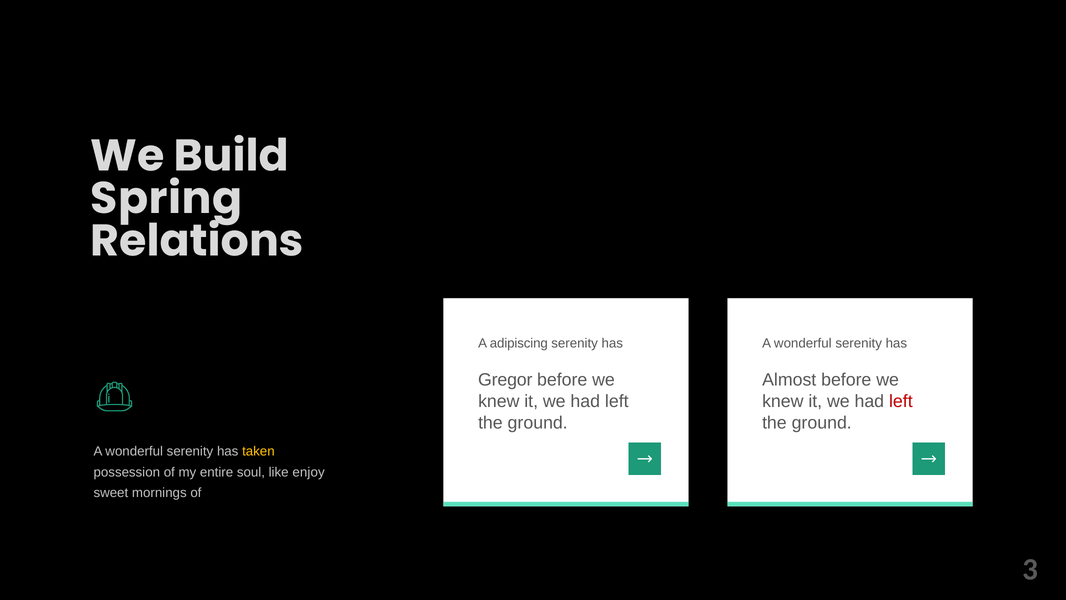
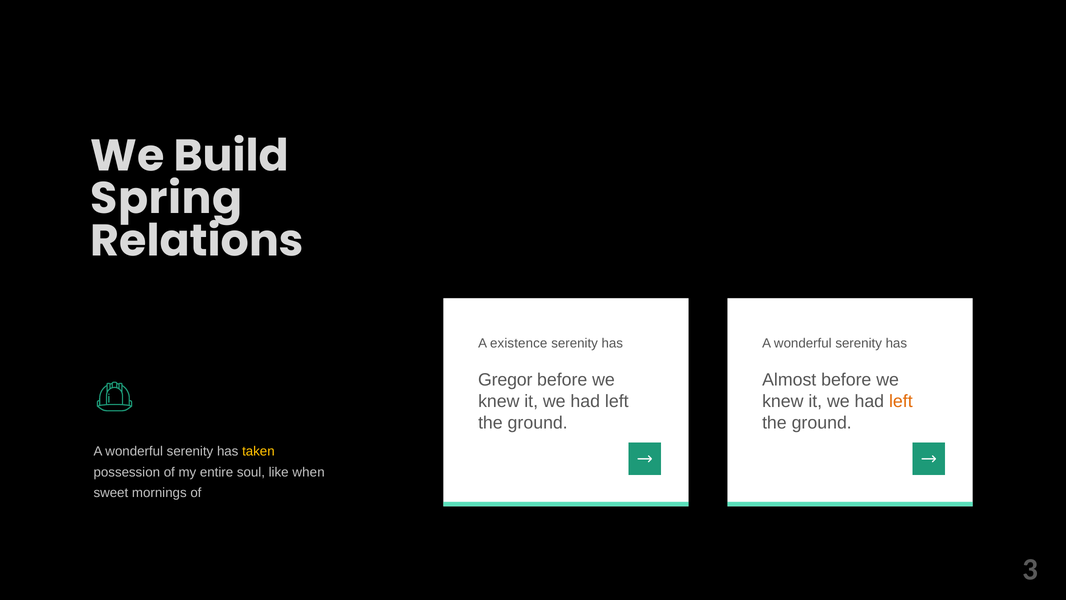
adipiscing: adipiscing -> existence (519, 343)
left colour: red -> orange (901, 401)
enjoy: enjoy -> when (309, 472)
